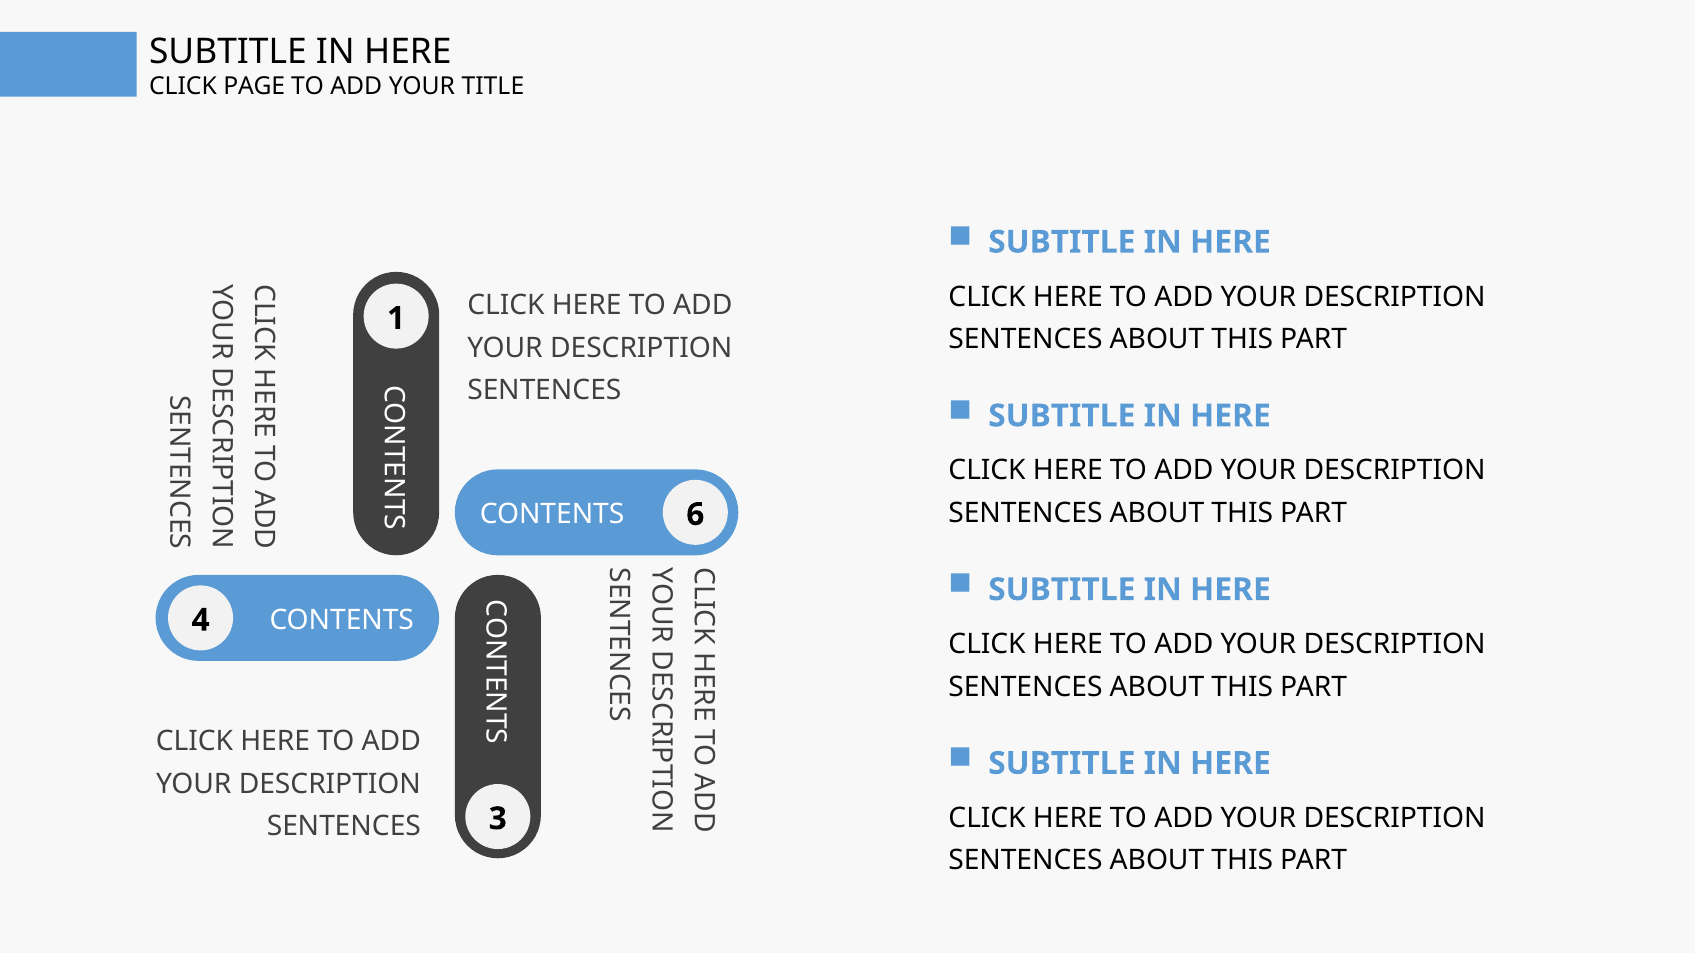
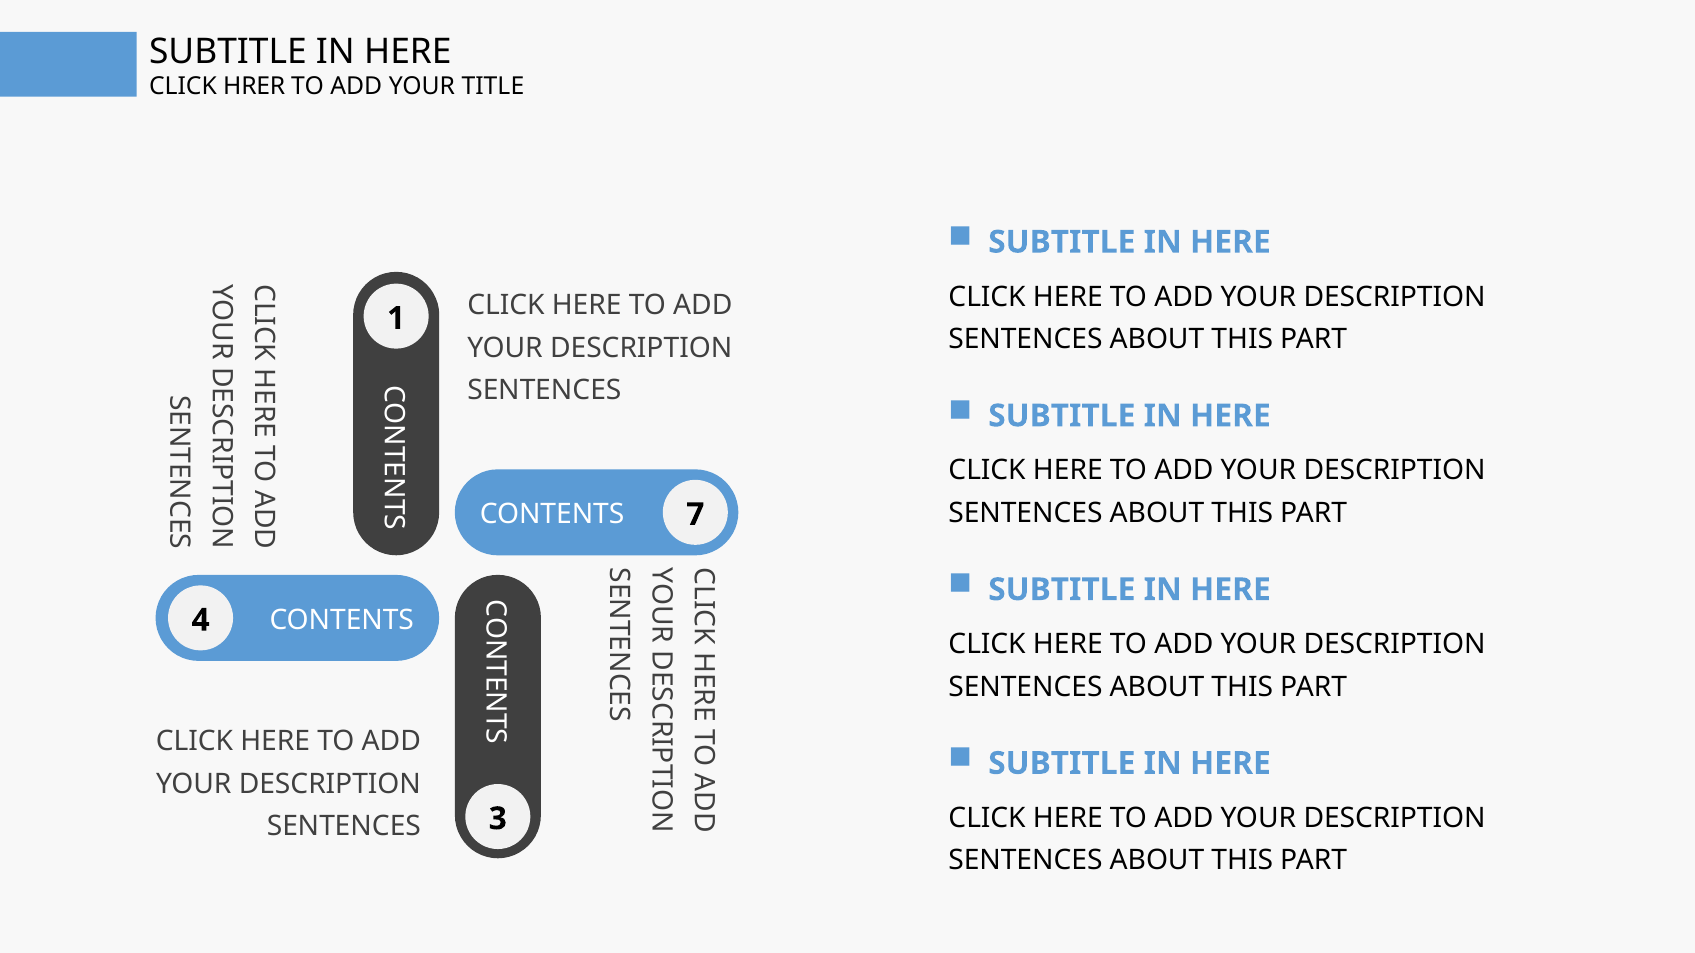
PAGE: PAGE -> HRER (254, 87)
6: 6 -> 7 (695, 515)
